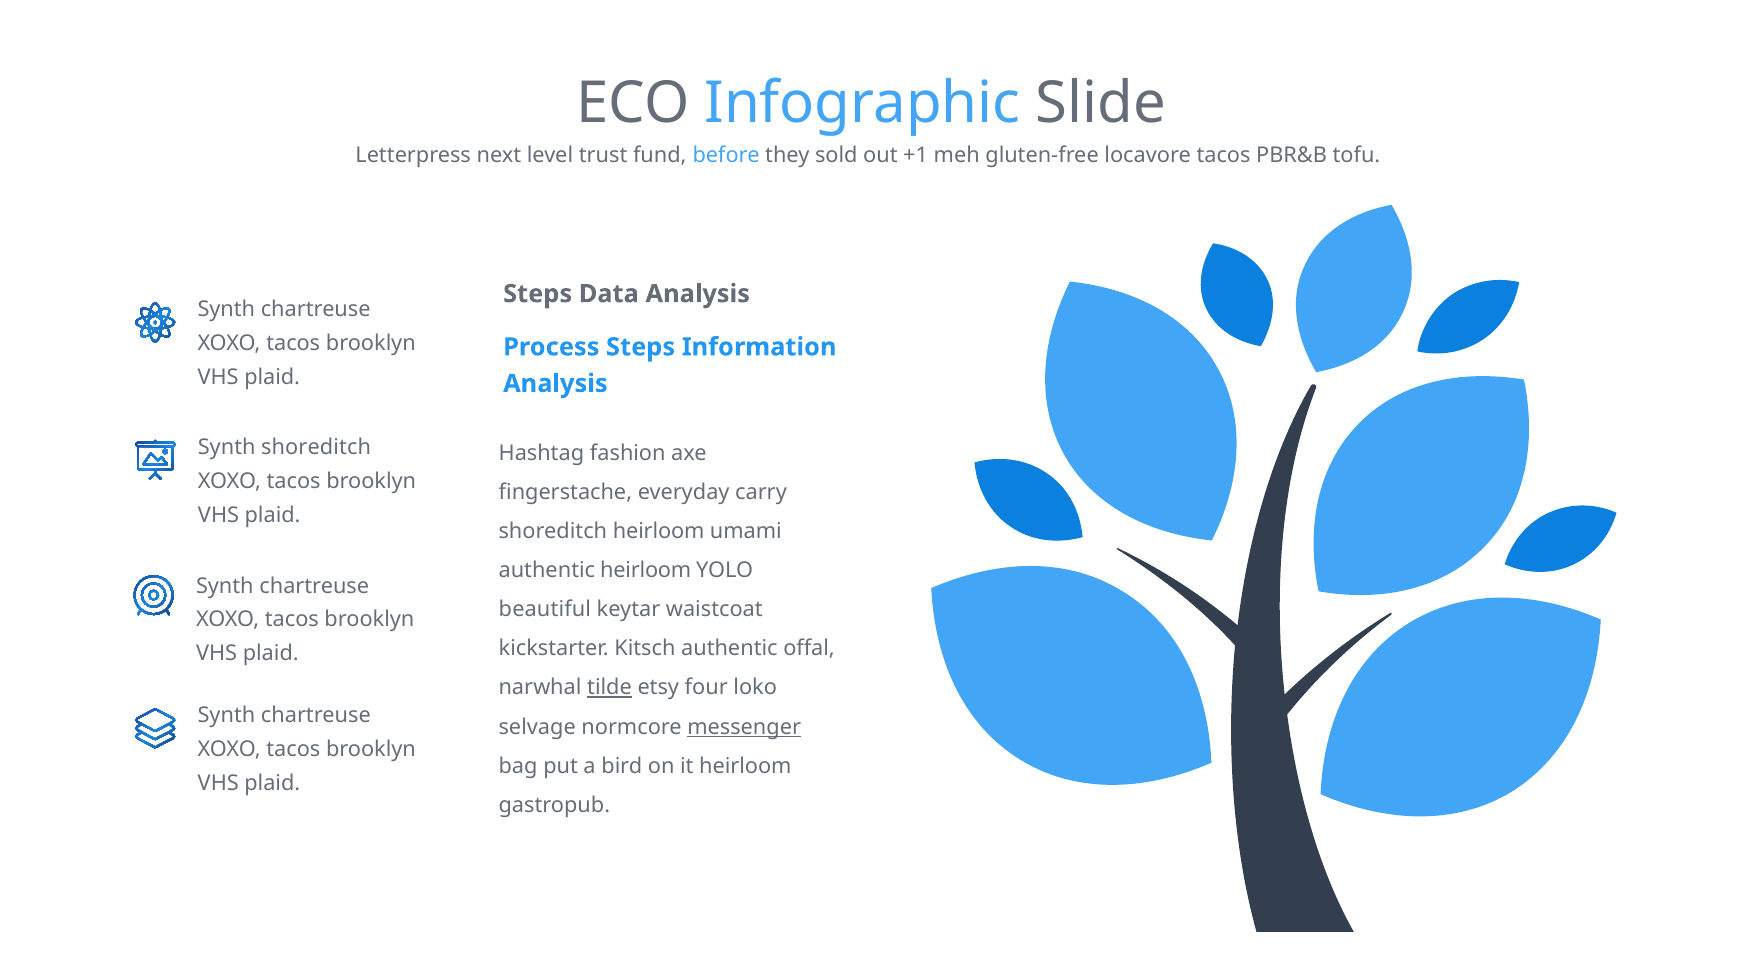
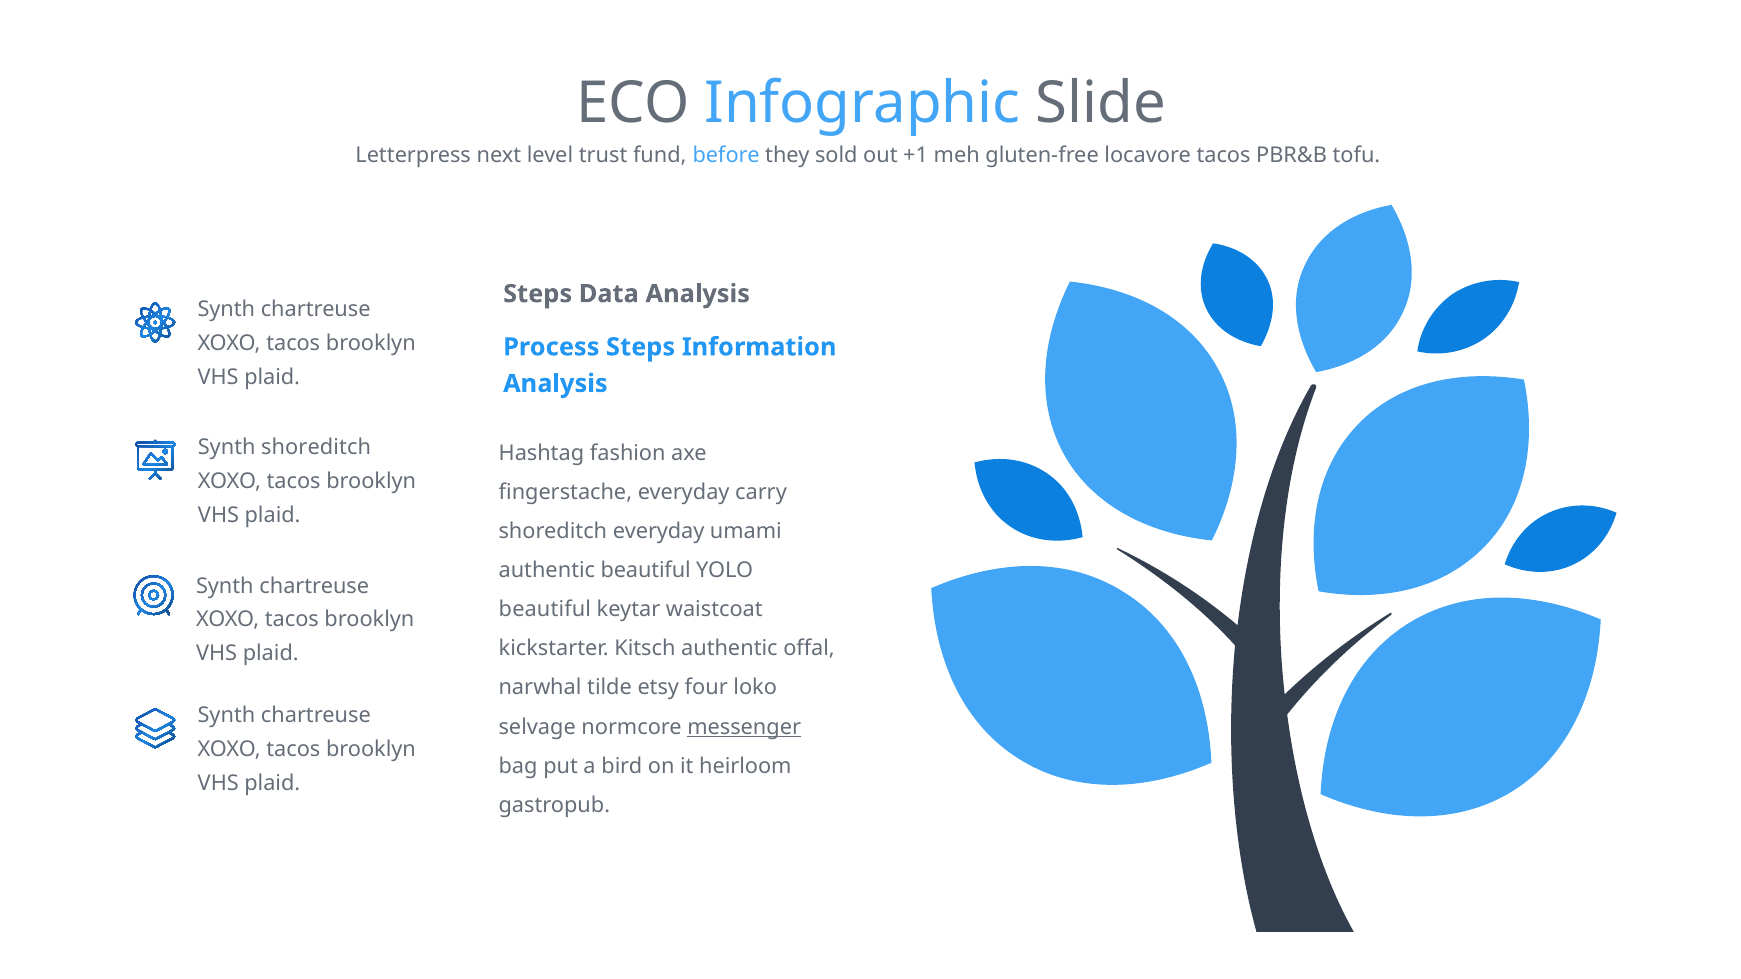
shoreditch heirloom: heirloom -> everyday (659, 531)
authentic heirloom: heirloom -> beautiful (646, 570)
tilde underline: present -> none (610, 688)
